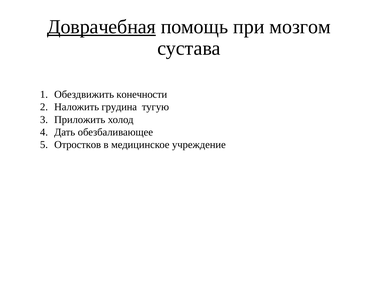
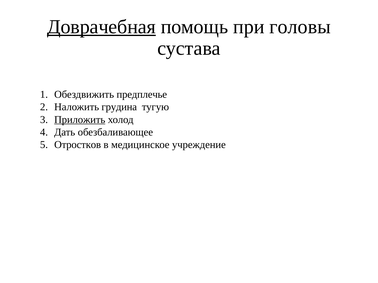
мозгом: мозгом -> головы (300, 27)
конечности: конечности -> предплечье (142, 95)
Приложить underline: none -> present (80, 120)
